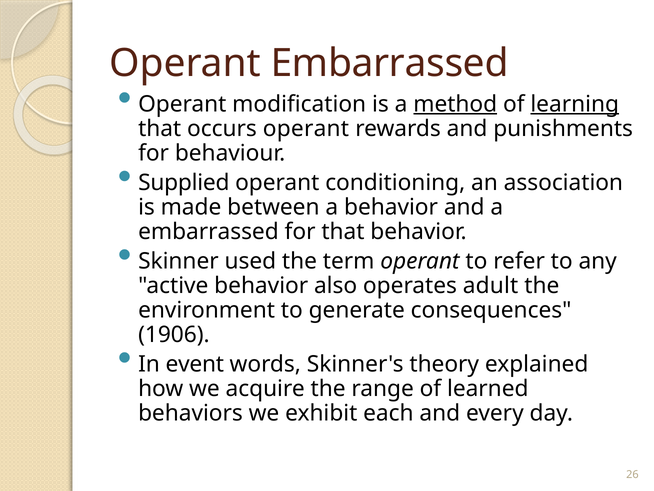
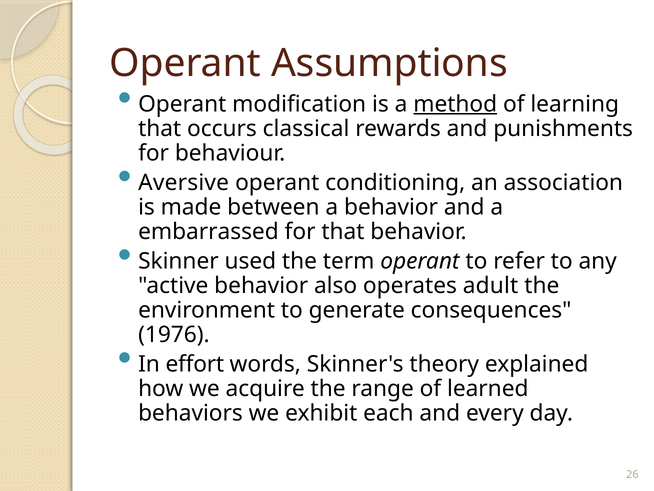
Operant Embarrassed: Embarrassed -> Assumptions (389, 63)
learning underline: present -> none (575, 104)
occurs operant: operant -> classical (306, 129)
Supplied: Supplied -> Aversive (184, 182)
1906: 1906 -> 1976 (174, 334)
event: event -> effort (195, 364)
